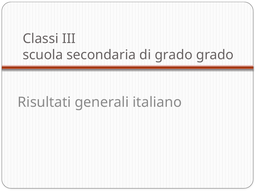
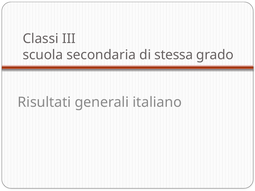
di grado: grado -> stessa (174, 55)
